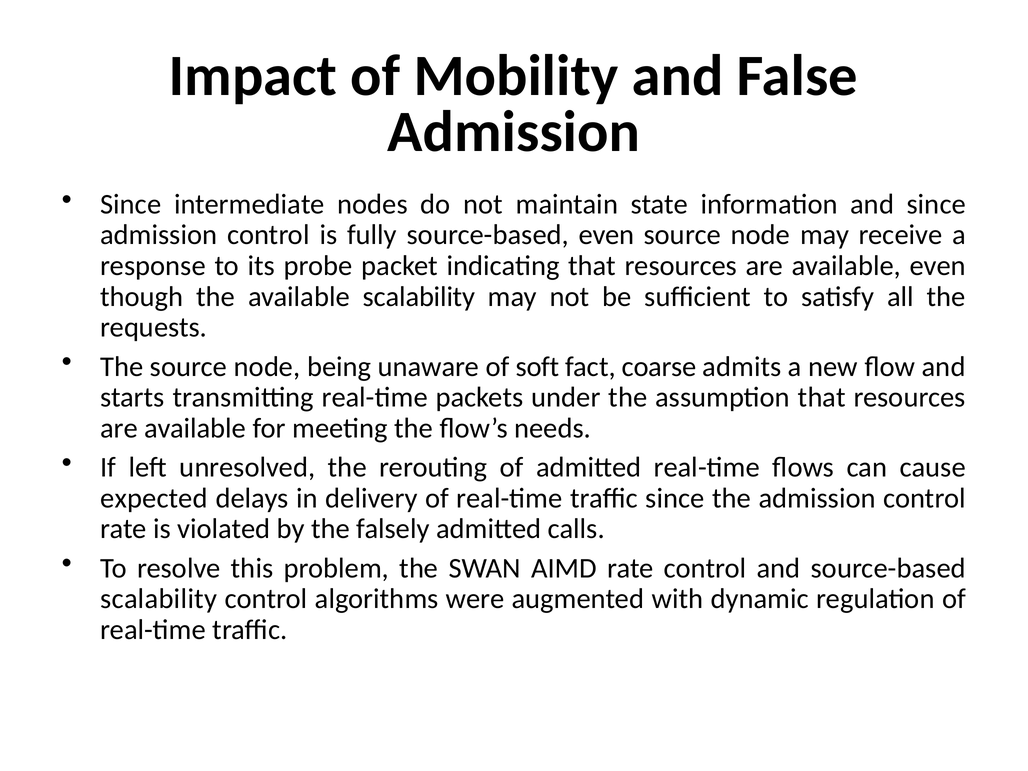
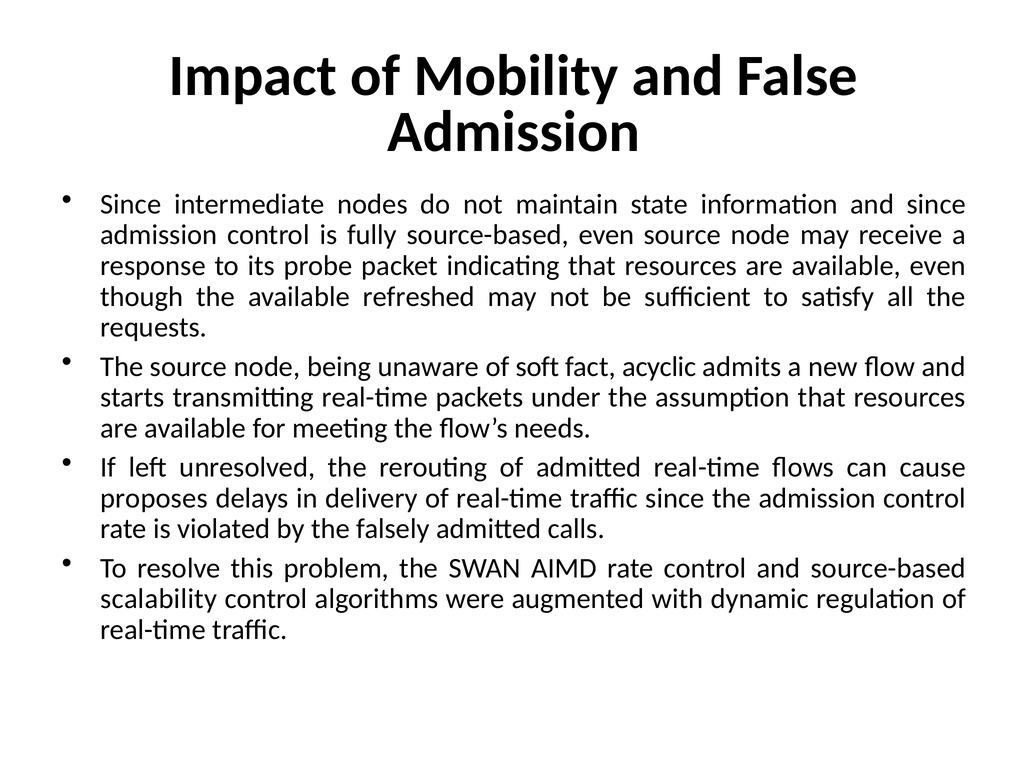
available scalability: scalability -> refreshed (419, 297)
coarse: coarse -> acyclic (659, 367)
expected: expected -> proposes (154, 498)
